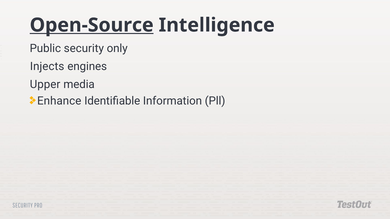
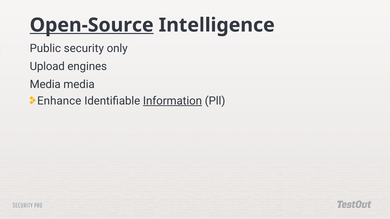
Injects: Injects -> Upload (47, 67)
Upper: Upper -> Media (45, 85)
Information underline: none -> present (172, 101)
